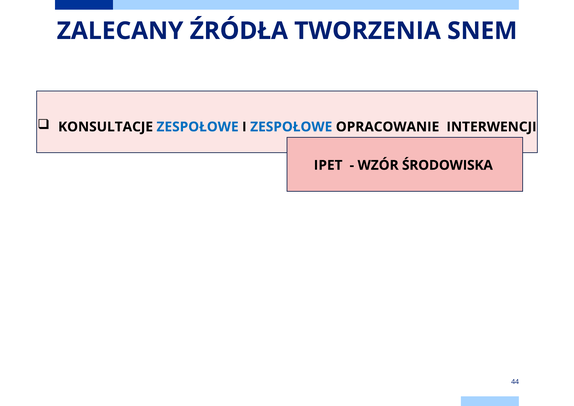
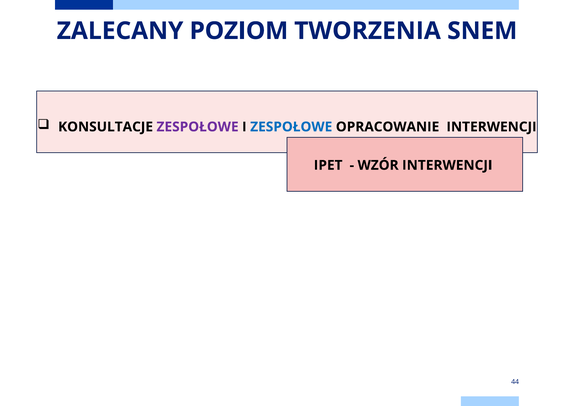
ŹRÓDŁA: ŹRÓDŁA -> POZIOM (239, 31)
ZESPOŁOWE colour: blue -> purple (198, 127)
WZÓR ŚRODOWISKA: ŚRODOWISKA -> INTERWENCJI (447, 165)
